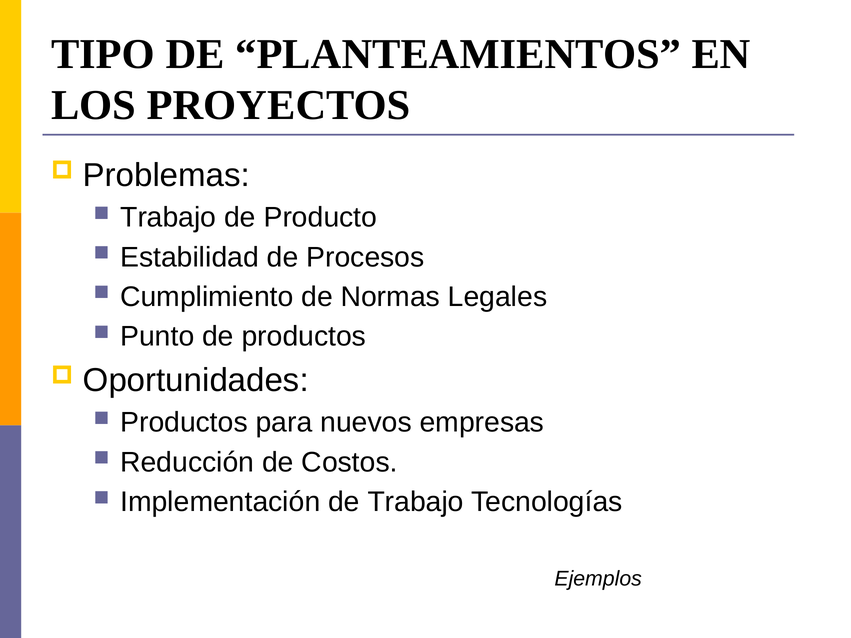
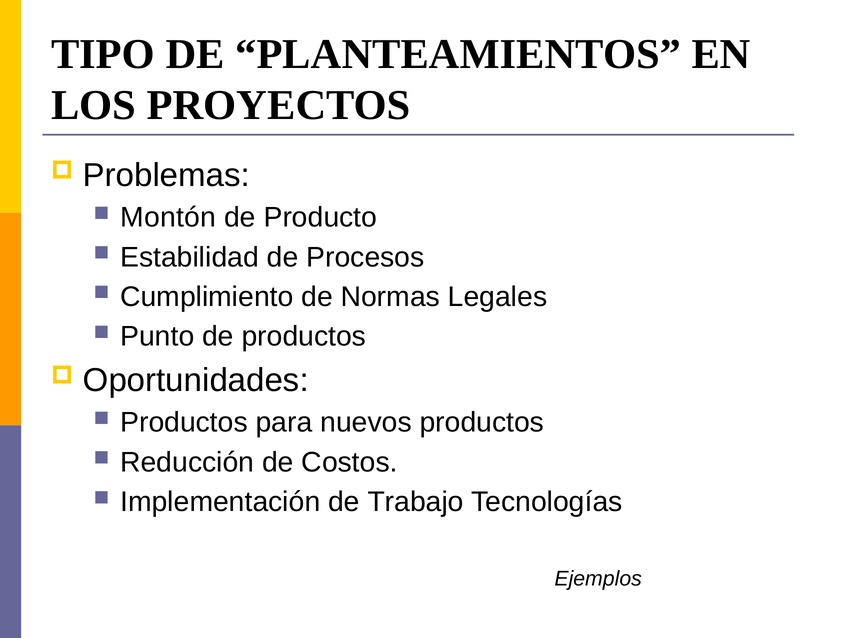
Trabajo: Trabajo -> Montón (168, 218)
nuevos empresas: empresas -> productos (482, 423)
